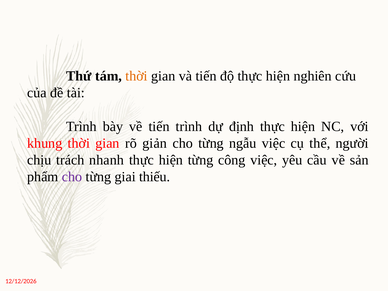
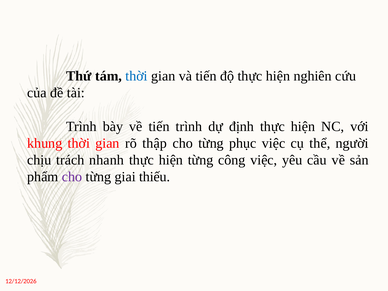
thời colour: orange -> blue (137, 76)
giản: giản -> thập (155, 143)
ngẫu: ngẫu -> phục (243, 143)
